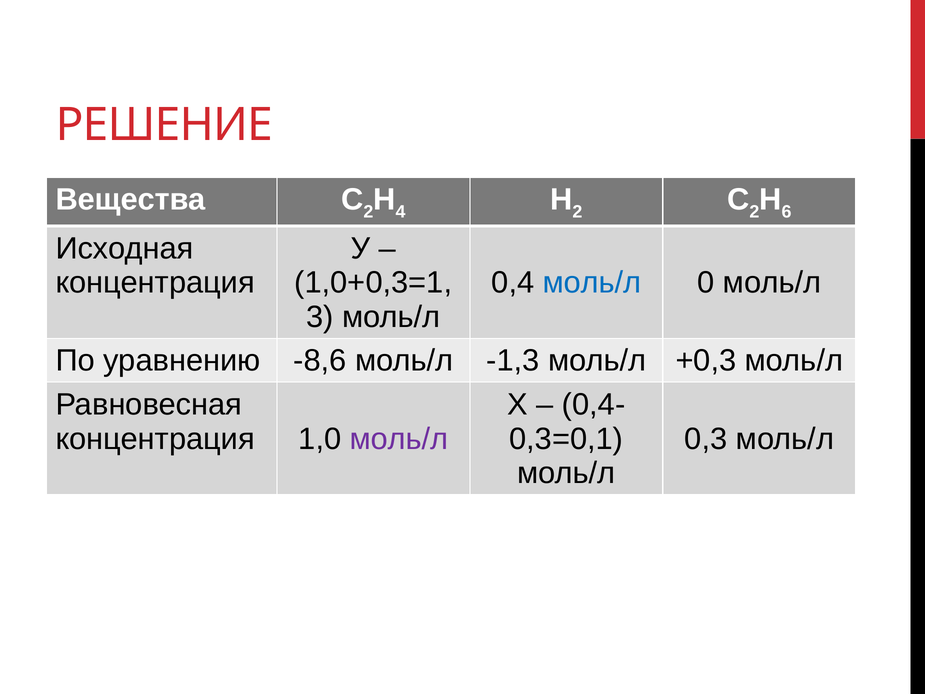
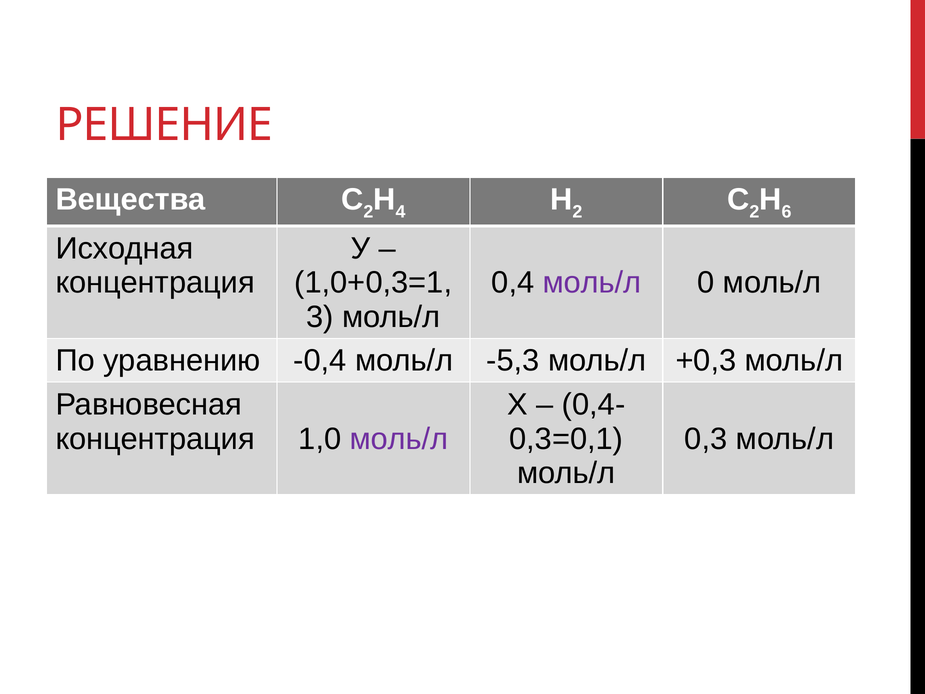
моль/л colour: blue -> purple (592, 283)
-8,6: -8,6 -> -0,4 (320, 361)
-1,3: -1,3 -> -5,3 (513, 361)
